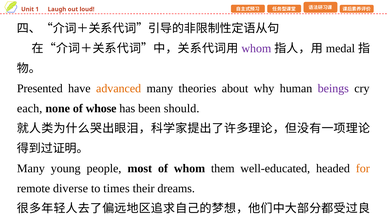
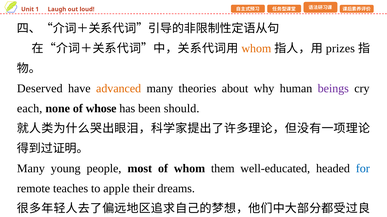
whom colour: purple -> orange (256, 48)
medal: medal -> prizes (340, 48)
Presented: Presented -> Deserved (40, 89)
for colour: orange -> blue (363, 169)
diverse: diverse -> teaches (71, 189)
times: times -> apple (116, 189)
